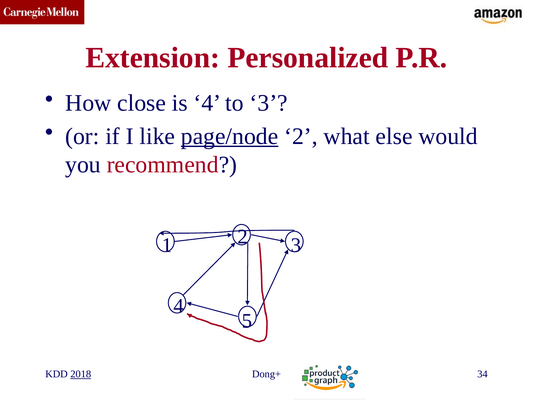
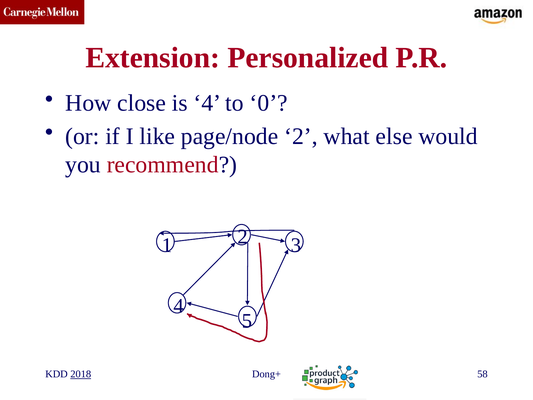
to 3: 3 -> 0 (269, 103)
page/node underline: present -> none (230, 136)
34: 34 -> 58 (482, 374)
